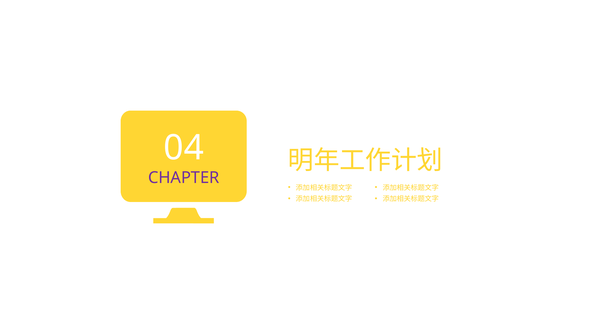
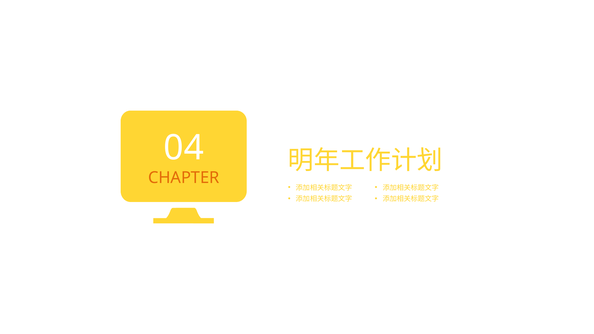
CHAPTER colour: purple -> orange (184, 178)
